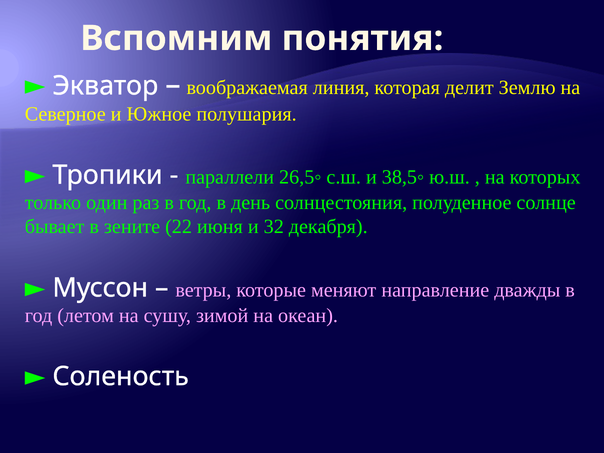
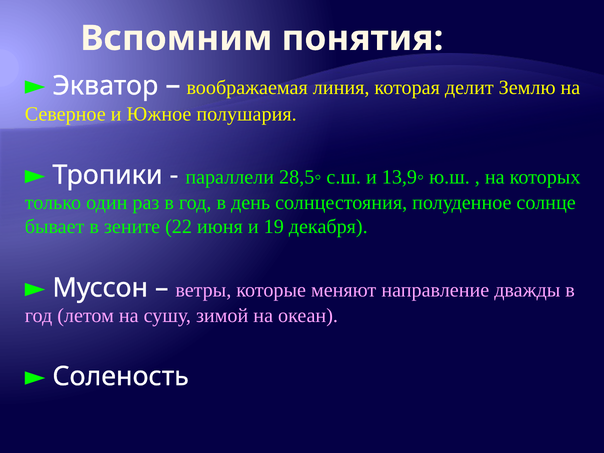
26,5◦: 26,5◦ -> 28,5◦ (300, 177)
38,5◦: 38,5◦ -> 13,9◦ (403, 177)
32: 32 -> 19 (274, 227)
